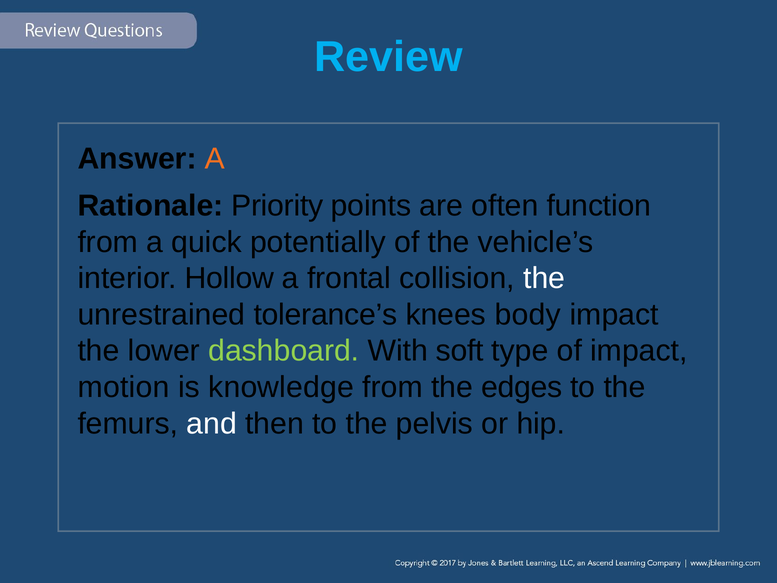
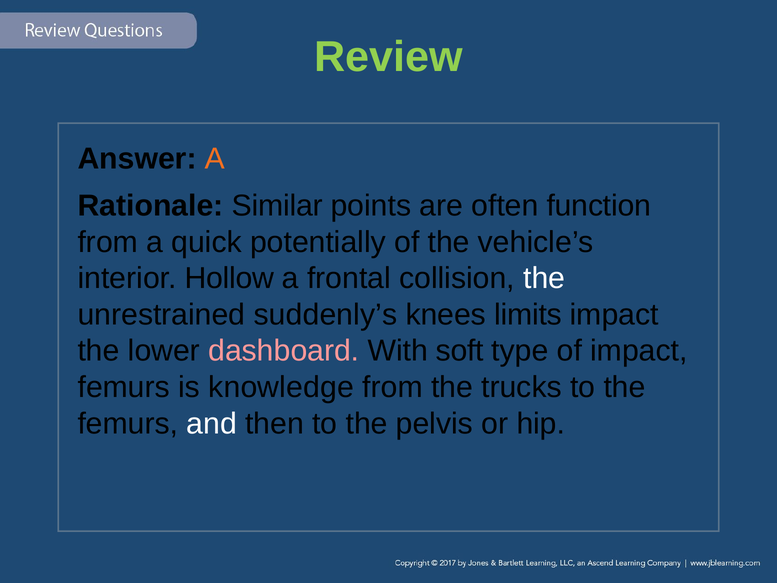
Review colour: light blue -> light green (388, 57)
Priority: Priority -> Similar (277, 206)
tolerance’s: tolerance’s -> suddenly’s (325, 315)
body: body -> limits (528, 315)
dashboard colour: light green -> pink (284, 351)
motion: motion -> femurs (124, 387)
edges: edges -> trucks (522, 387)
